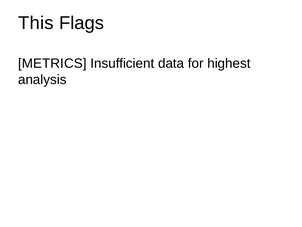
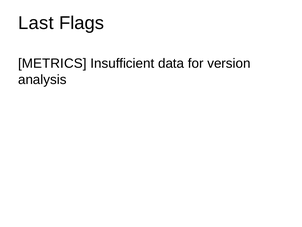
This: This -> Last (36, 23)
highest: highest -> version (229, 63)
